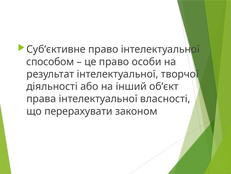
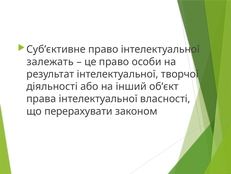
способом: способом -> залежать (50, 62)
